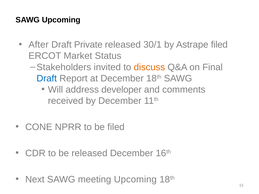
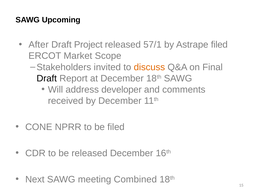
Private: Private -> Project (88, 45)
30/1: 30/1 -> 57/1 (152, 45)
Status: Status -> Scope (108, 56)
Draft colour: blue -> black (47, 78)
meeting Upcoming: Upcoming -> Combined (135, 180)
